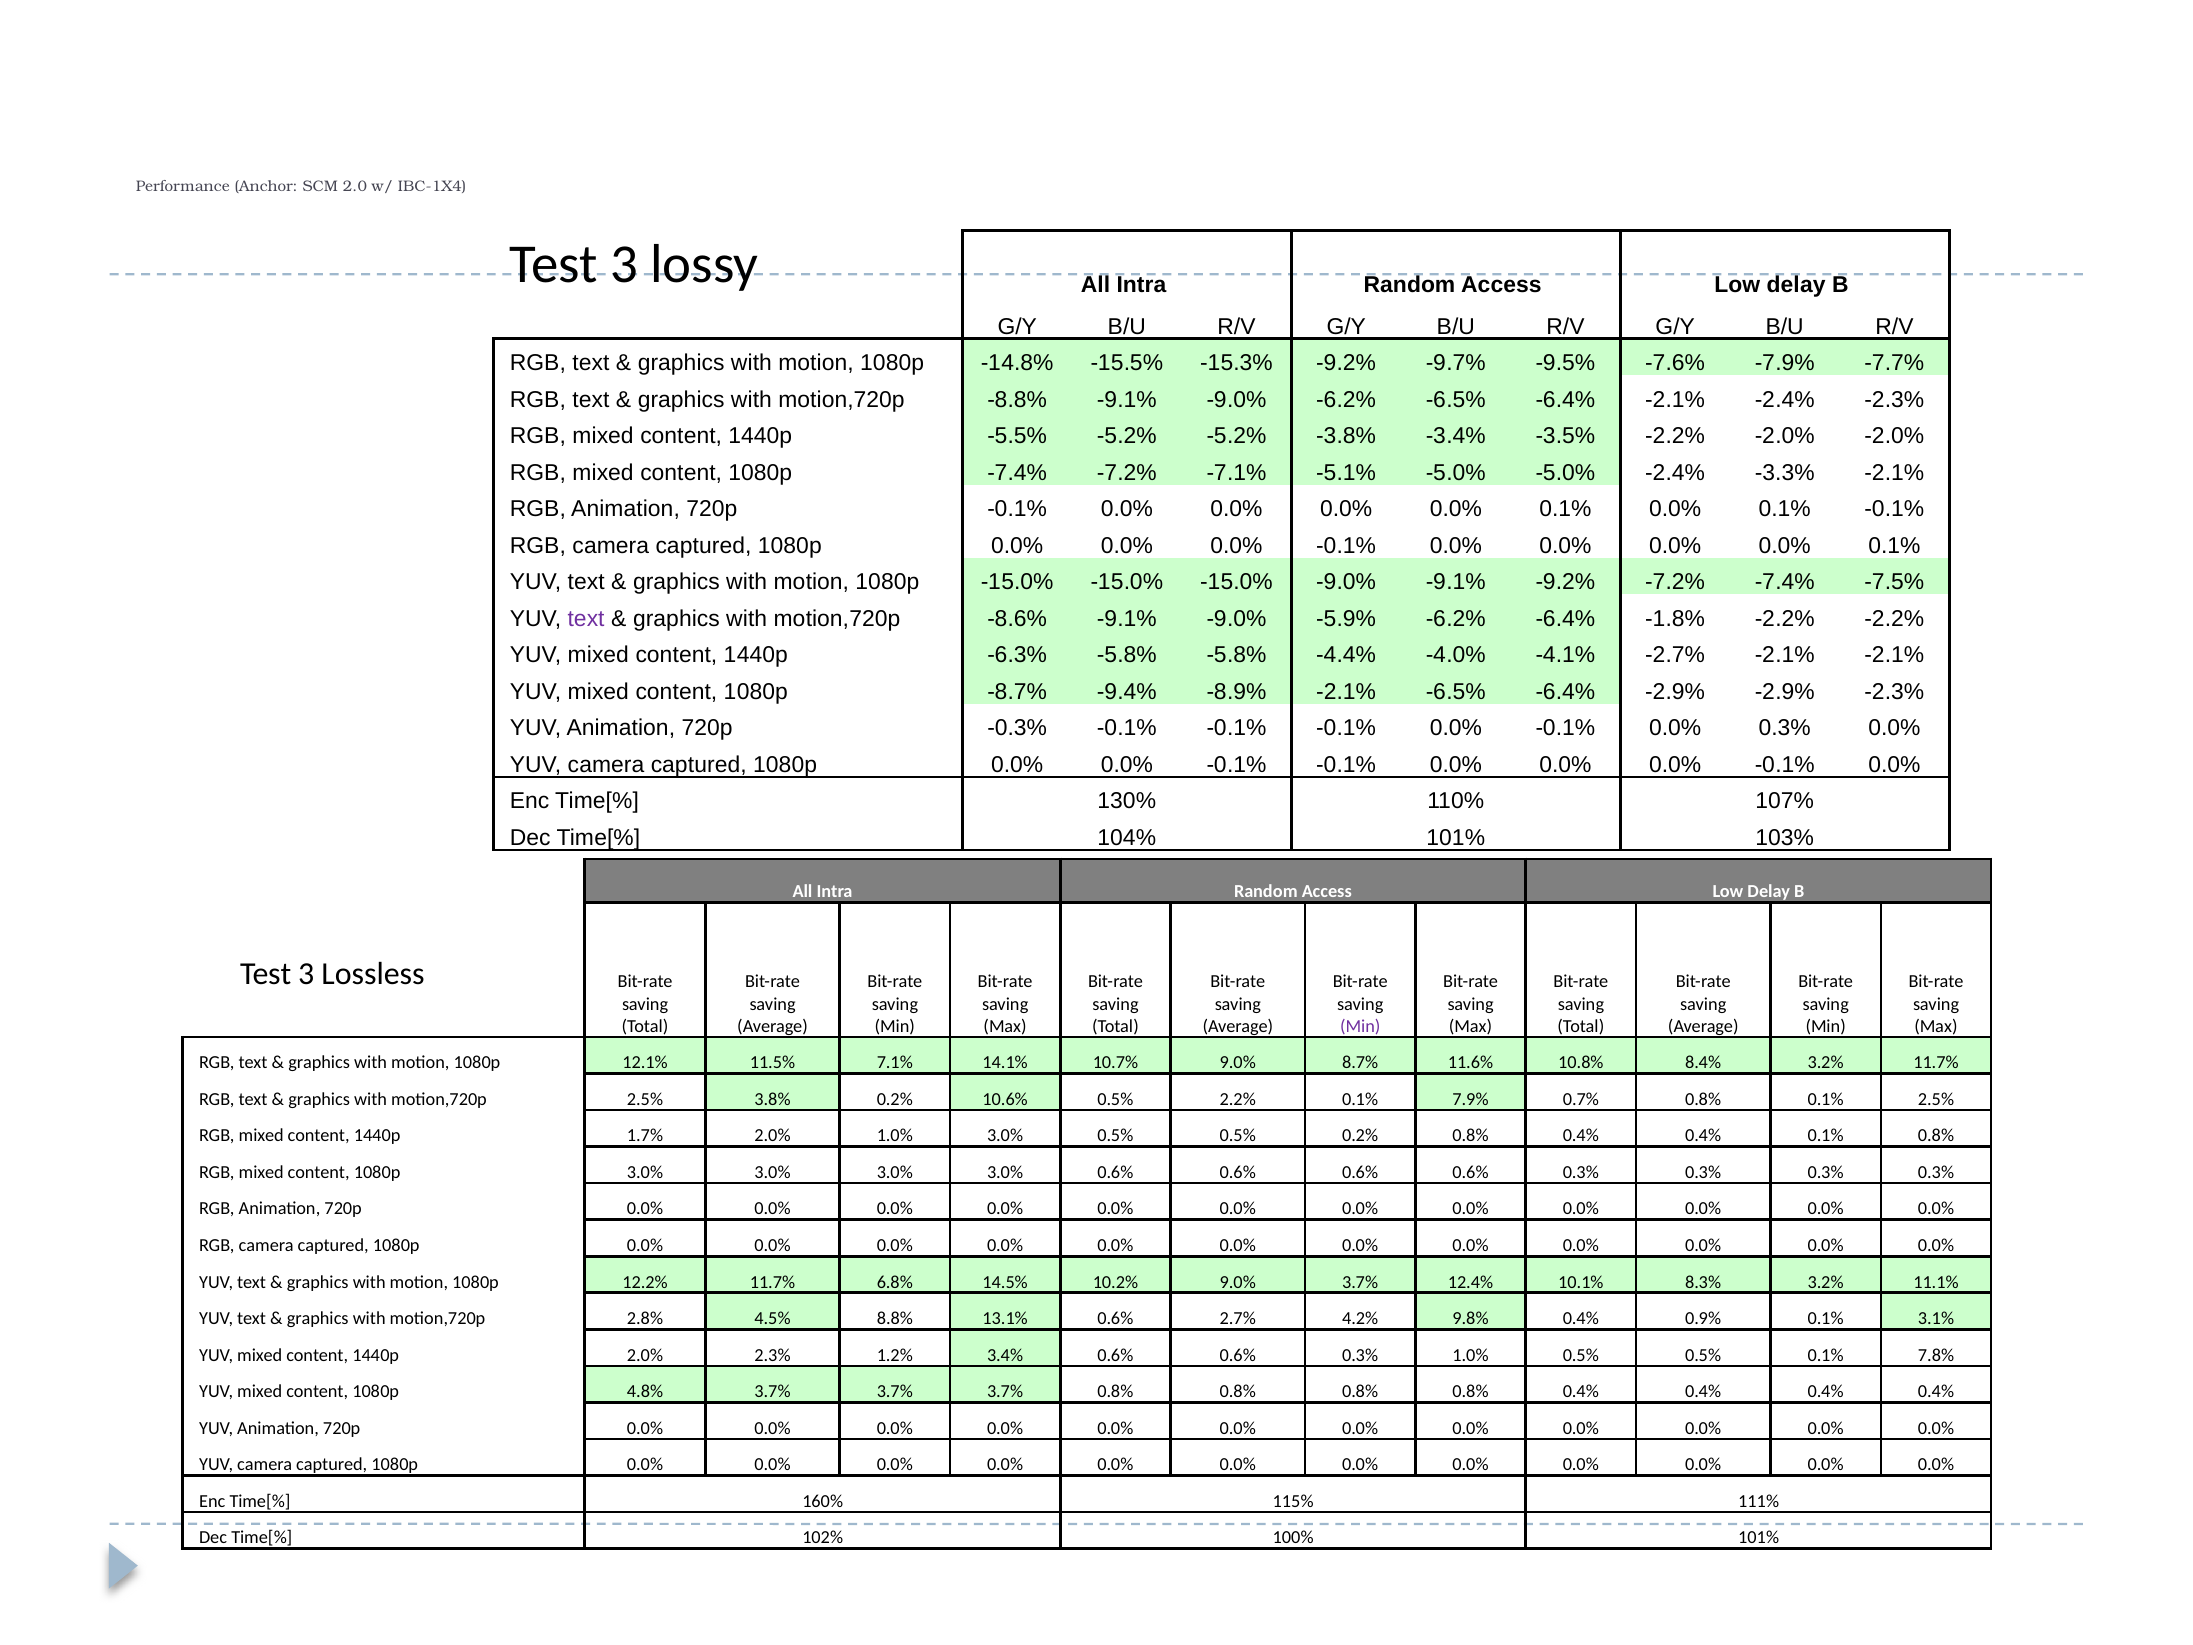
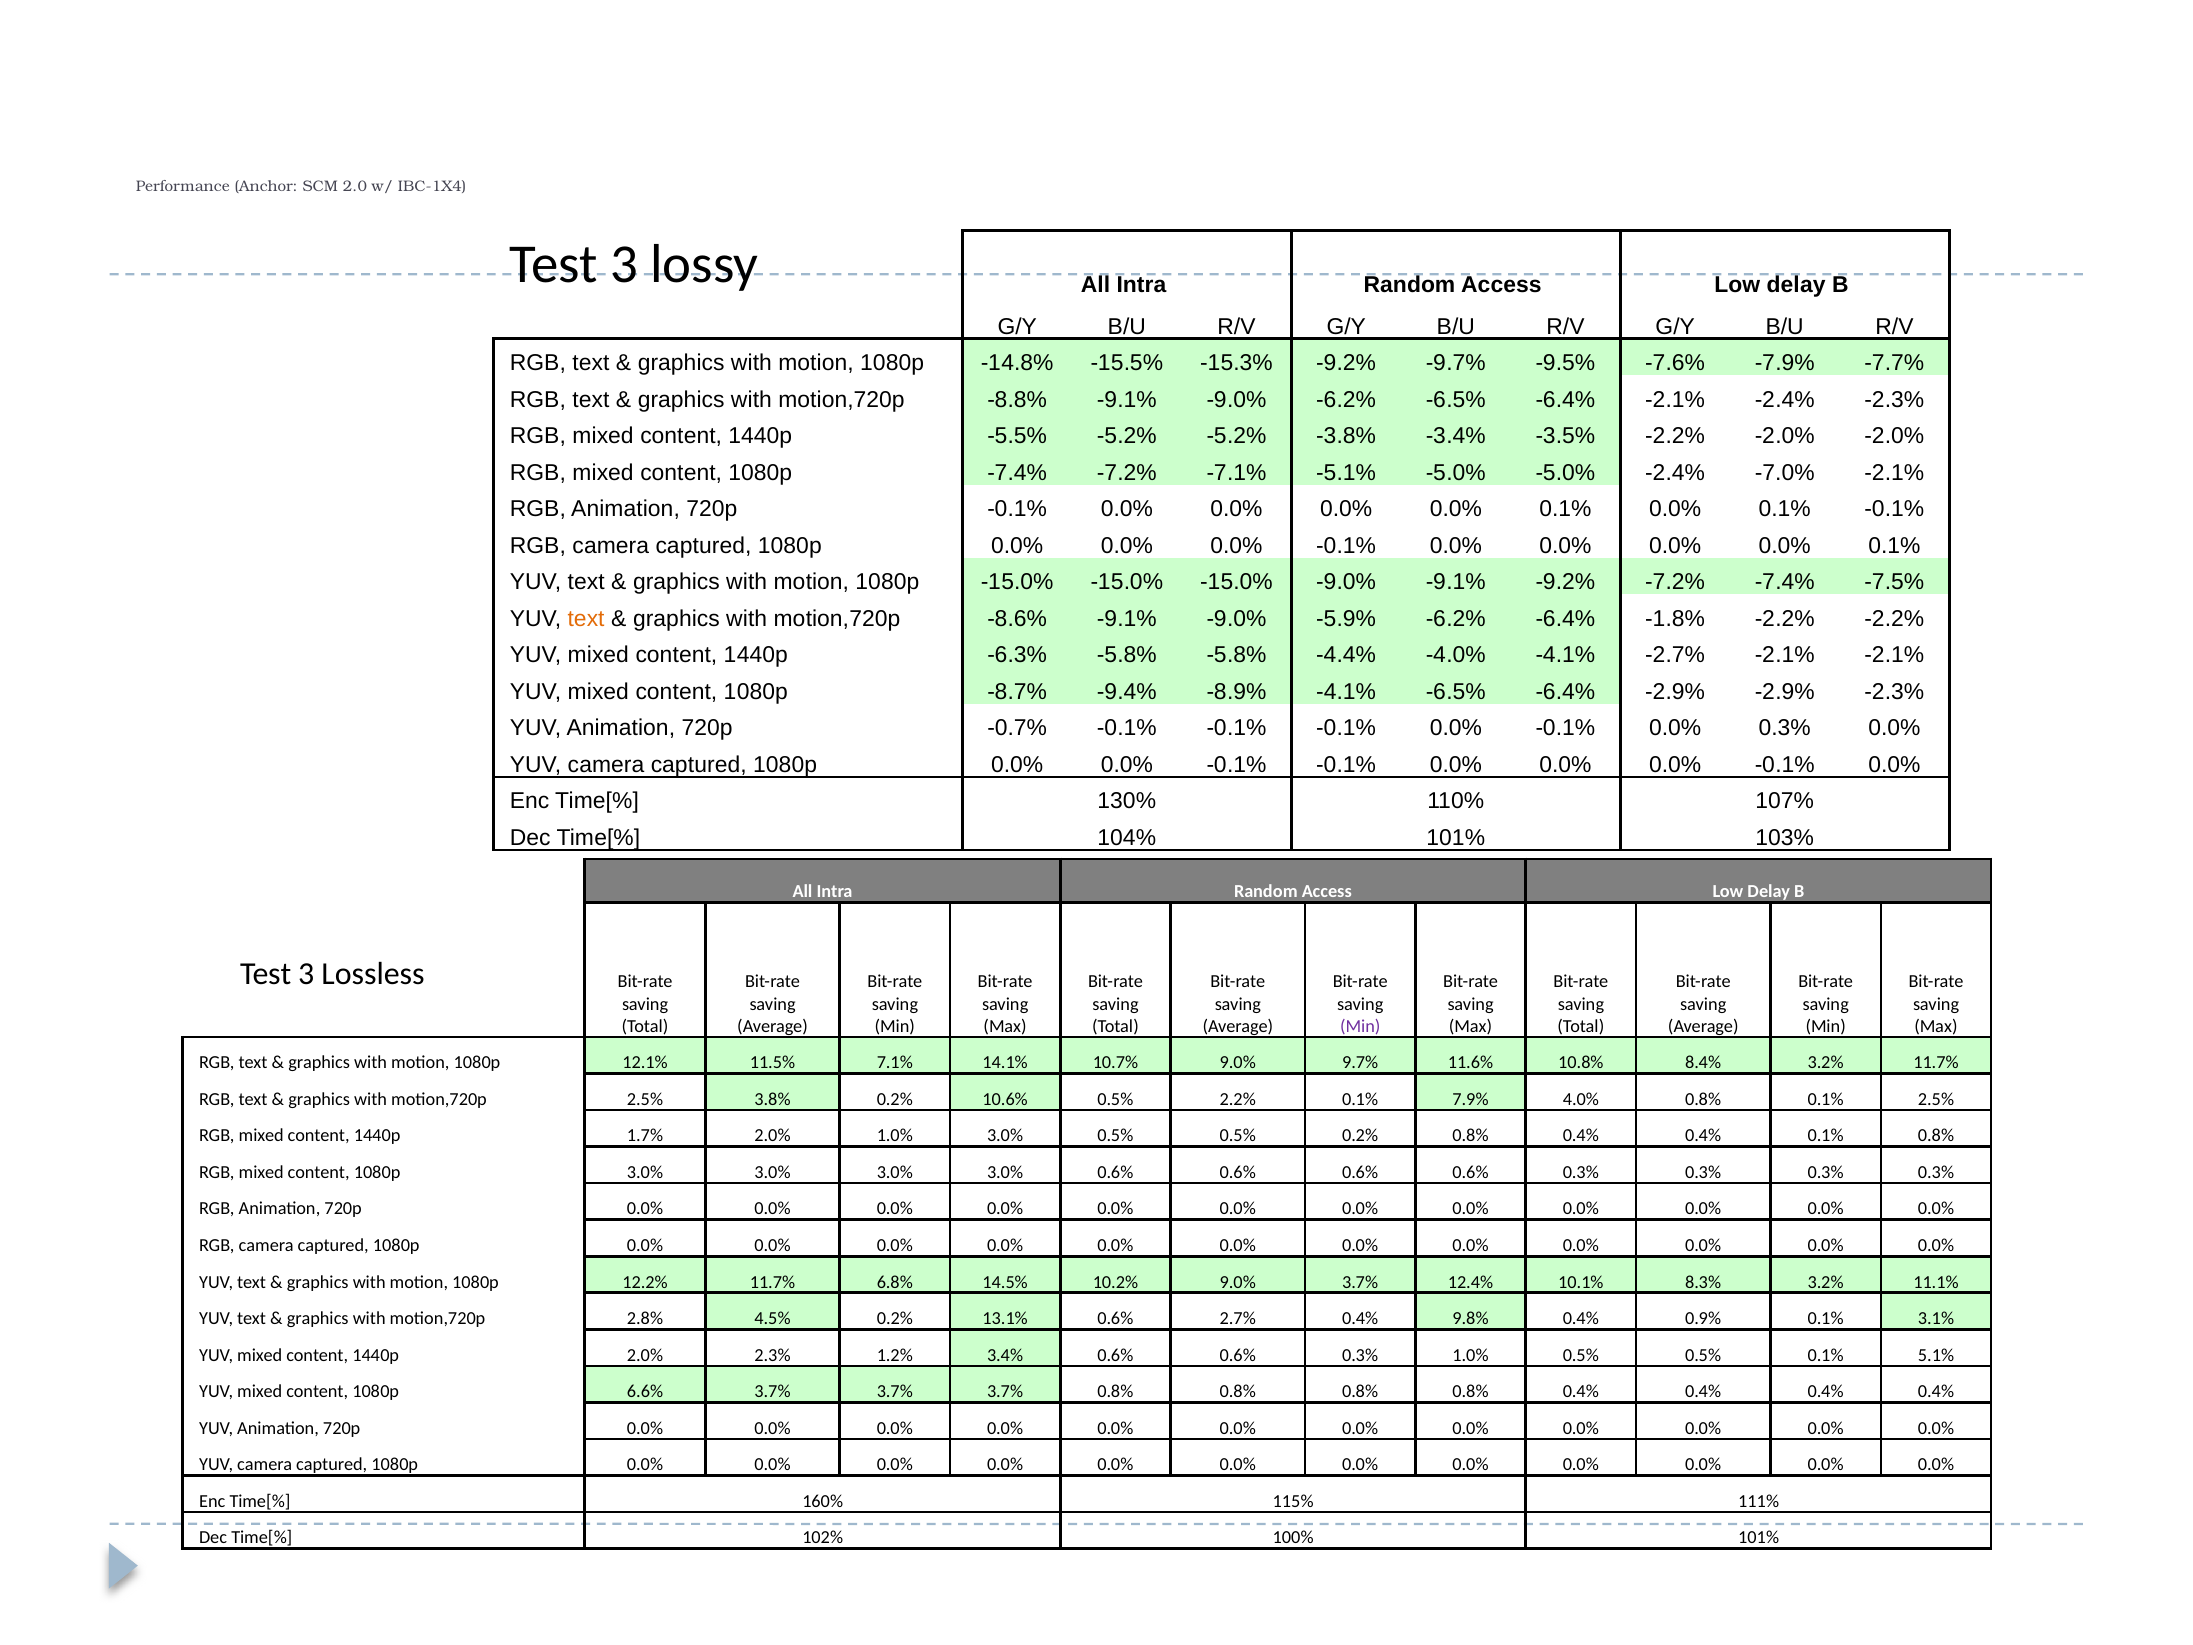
-3.3%: -3.3% -> -7.0% (1785, 472)
text colour: purple -> orange (586, 619)
-8.9% -2.1%: -2.1% -> -4.1% (1346, 692)
-0.3%: -0.3% -> -0.7% (1017, 728)
8.7%: 8.7% -> 9.7% (1360, 1063)
0.7%: 0.7% -> 4.0% (1581, 1099)
4.5% 8.8%: 8.8% -> 0.2% (895, 1318)
2.7% 4.2%: 4.2% -> 0.4% (1360, 1318)
7.8%: 7.8% -> 5.1% (1936, 1355)
4.8%: 4.8% -> 6.6% (645, 1391)
